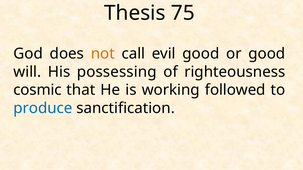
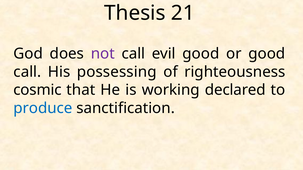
75: 75 -> 21 (183, 13)
not colour: orange -> purple (103, 54)
will: will -> call (27, 72)
followed: followed -> declared (235, 90)
